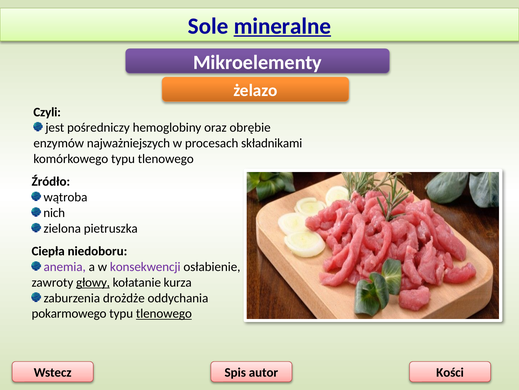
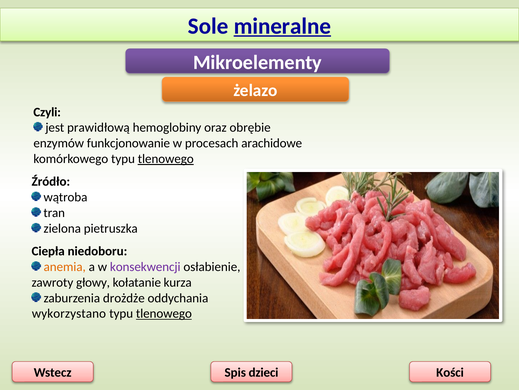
pośredniczy: pośredniczy -> prawidłową (98, 127)
najważniejszych: najważniejszych -> funkcjonowanie (128, 143)
składnikami: składnikami -> arachidowe (272, 143)
tlenowego underline: none -> present (166, 159)
nich: nich -> tran (54, 212)
anemia colour: purple -> orange (65, 266)
głowy underline: present -> none (93, 282)
pokarmowego: pokarmowego -> wykorzystano (69, 313)
autor: autor -> dzieci (264, 372)
